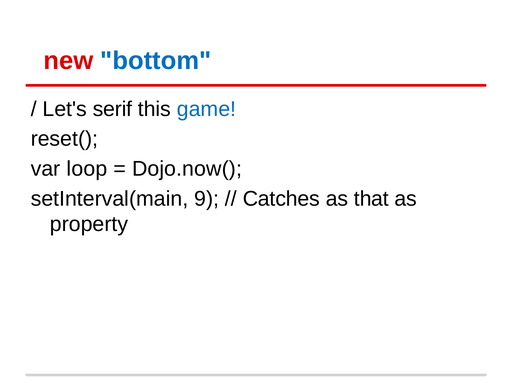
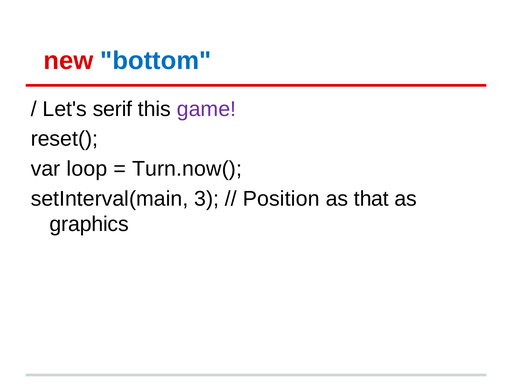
game colour: blue -> purple (207, 109)
Dojo.now(: Dojo.now( -> Turn.now( (187, 169)
9: 9 -> 3 (207, 199)
Catches: Catches -> Position (281, 199)
property: property -> graphics (89, 224)
